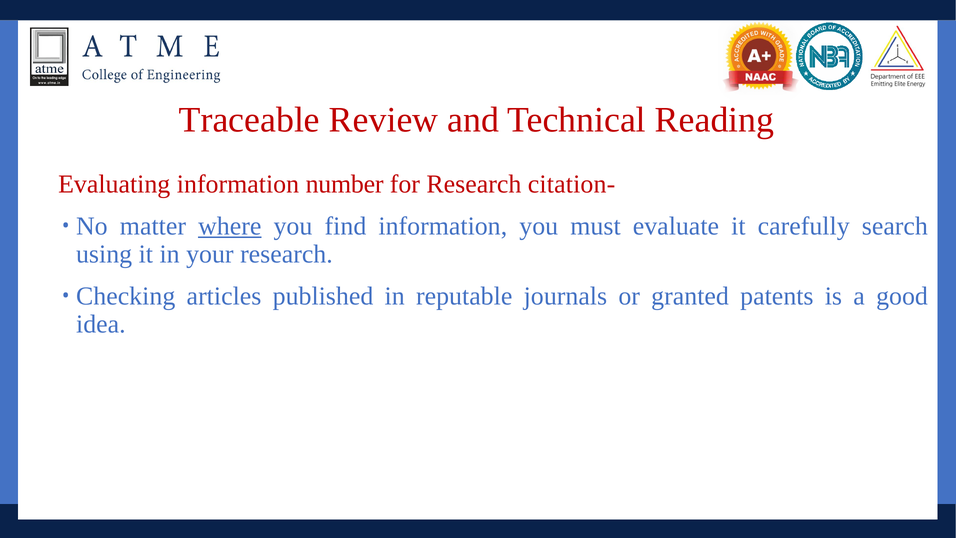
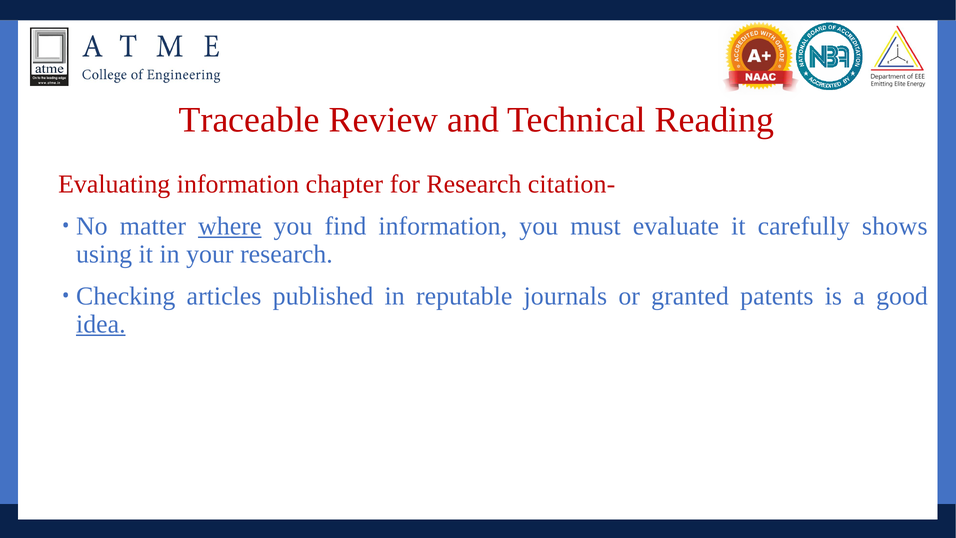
number: number -> chapter (344, 184)
search: search -> shows (895, 226)
idea underline: none -> present (101, 324)
